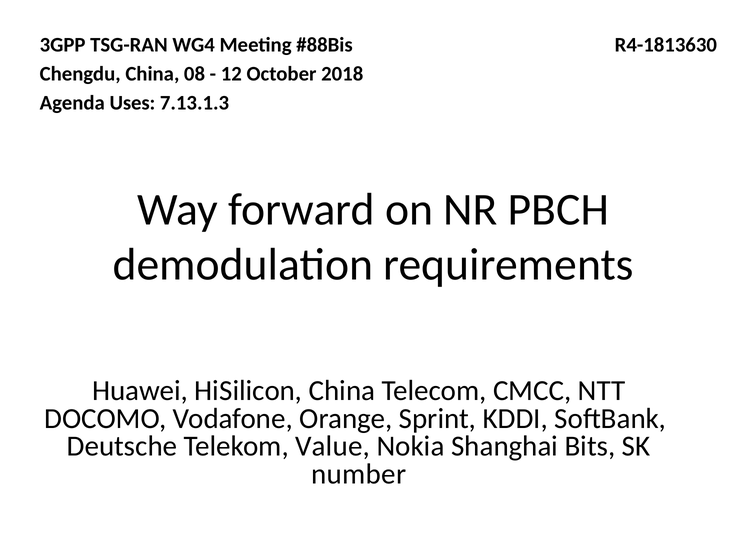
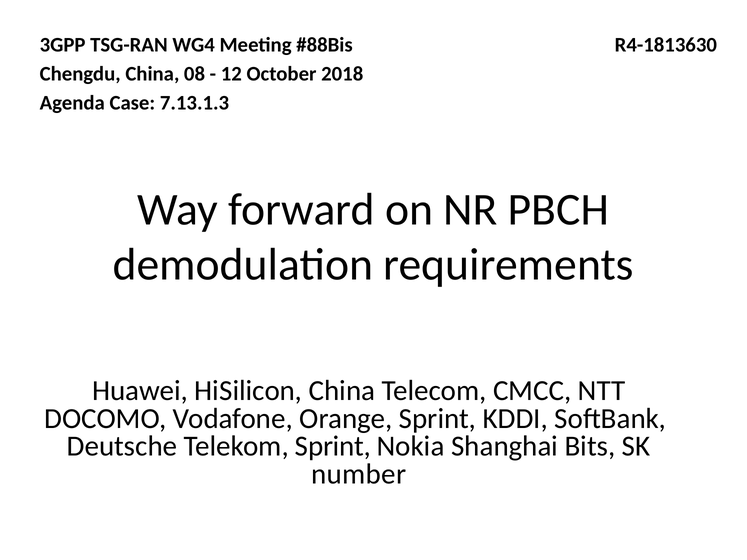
Uses: Uses -> Case (132, 103)
Telekom Value: Value -> Sprint (333, 447)
